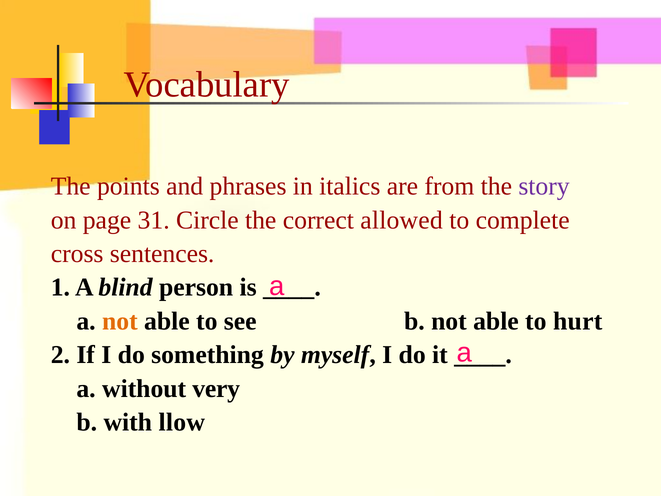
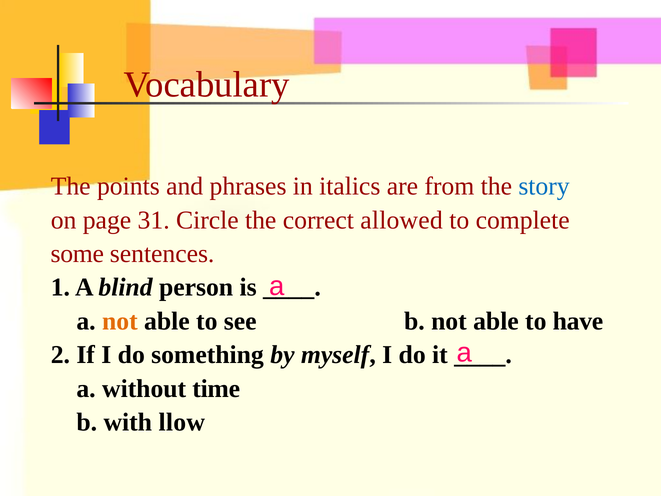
story colour: purple -> blue (544, 186)
cross: cross -> some (77, 254)
hurt: hurt -> have (578, 321)
very: very -> time (216, 388)
